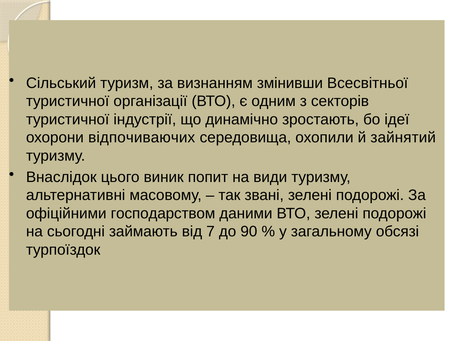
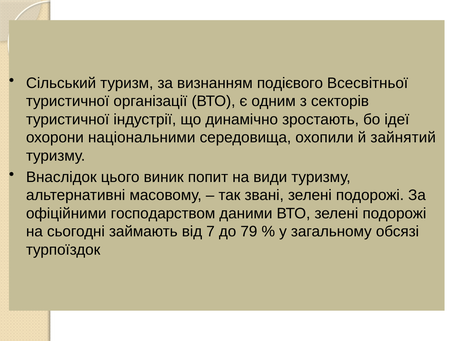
змінивши: змінивши -> подієвого (290, 83)
відпочиваючих: відпочиваючих -> національними (142, 138)
90: 90 -> 79 (249, 232)
